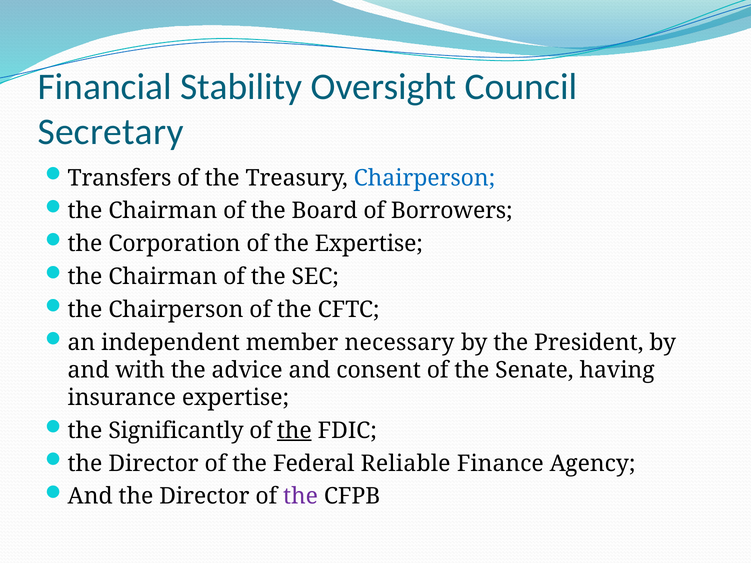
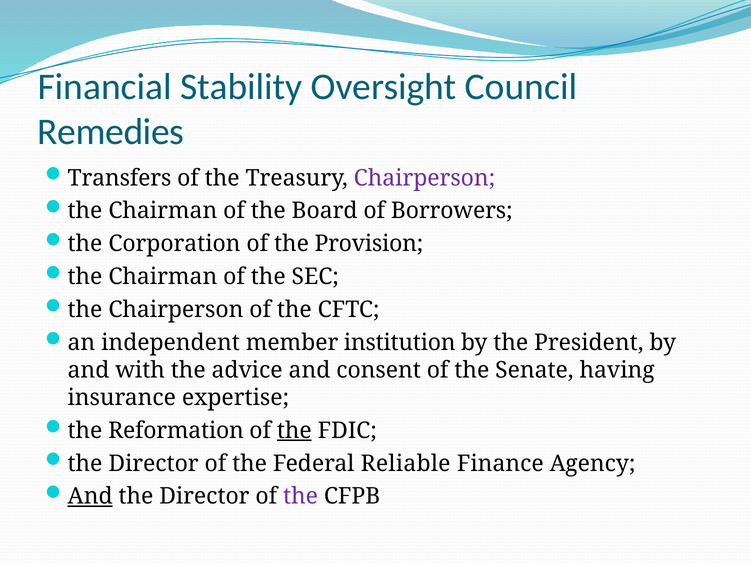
Secretary: Secretary -> Remedies (111, 132)
Chairperson colour: blue -> purple (424, 178)
the Expertise: Expertise -> Provision (369, 244)
necessary: necessary -> institution (400, 343)
Significantly: Significantly -> Reformation (176, 431)
And underline: none -> present (90, 497)
